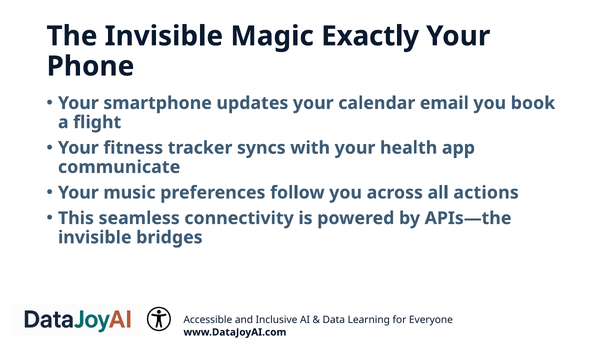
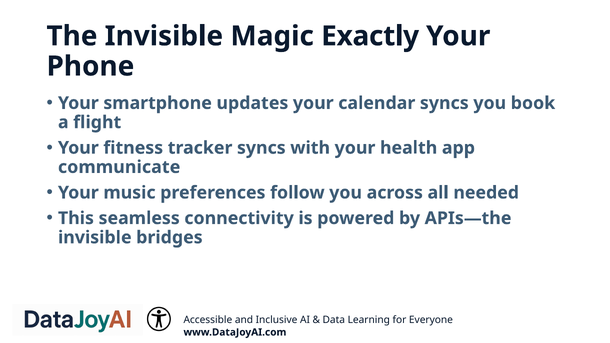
calendar email: email -> syncs (444, 103)
actions: actions -> needed (486, 193)
